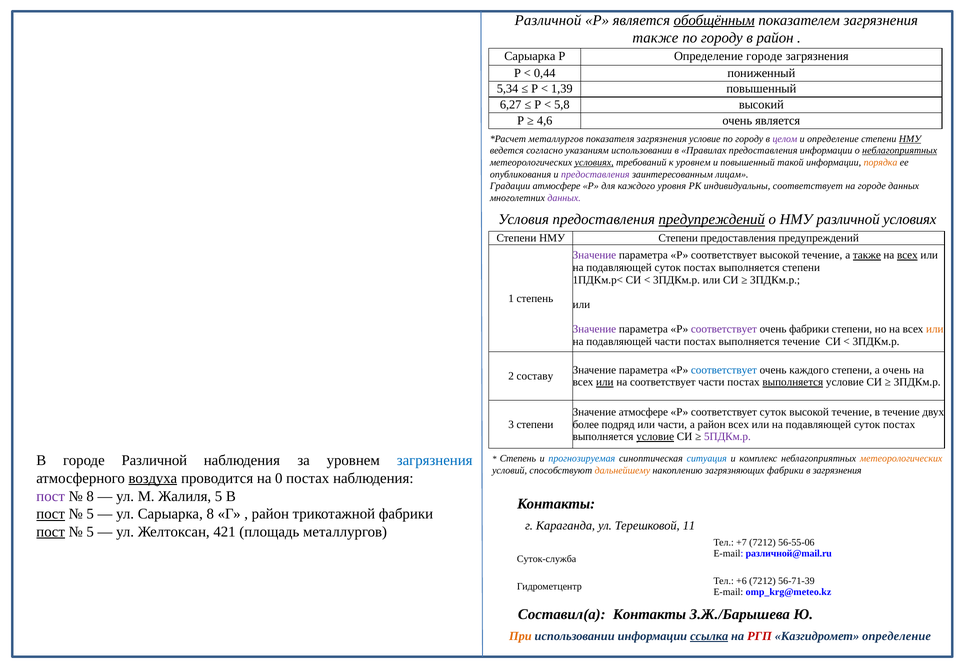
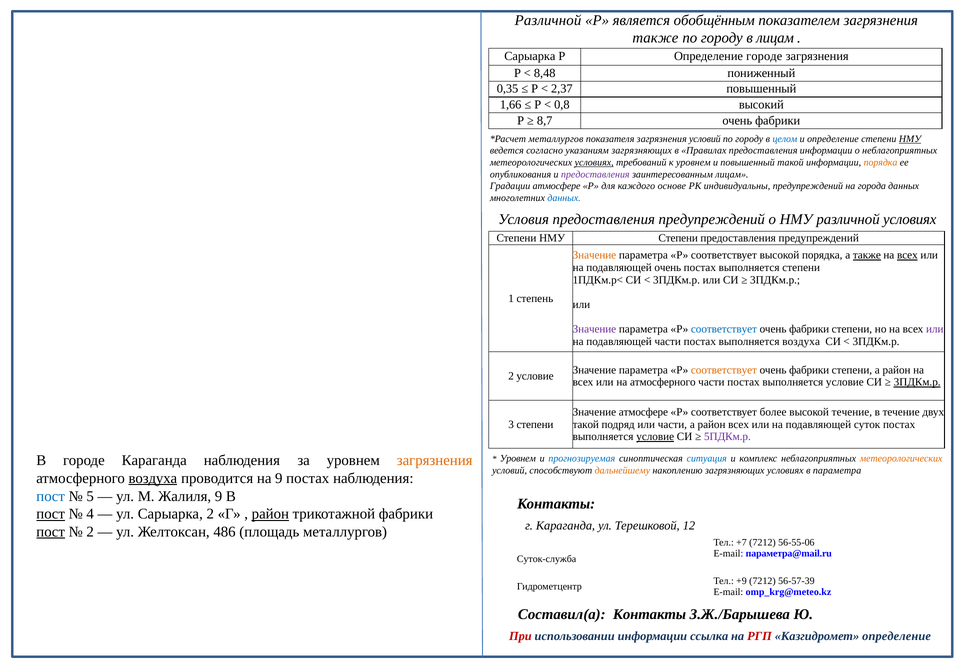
обобщённым underline: present -> none (714, 20)
в район: район -> лицам (775, 38)
0,44: 0,44 -> 8,48 (545, 73)
5,34: 5,34 -> 0,35 (508, 89)
1,39: 1,39 -> 2,37 (562, 89)
6,27: 6,27 -> 1,66 (511, 105)
5,8: 5,8 -> 0,8 (562, 105)
4,6: 4,6 -> 8,7 (545, 121)
является: является -> фабрики (778, 121)
загрязнения условие: условие -> условий (705, 139)
целом colour: purple -> blue (785, 139)
указаниям использовании: использовании -> загрязняющих (642, 151)
неблагоприятных underline: present -> none (900, 151)
уровня: уровня -> основе (672, 186)
индивидуальны соответствует: соответствует -> предупреждений (808, 186)
на городе: городе -> города (872, 186)
данных colour: purple -> blue (564, 198)
предупреждений underline: present -> none (712, 220)
Значение colour: purple -> orange (594, 255)
соответствует высокой течение: течение -> порядка (822, 255)
суток: суток -> очень (668, 268)
соответствует colour: purple -> blue (724, 329)
или colour: orange -> purple (935, 329)
выполняется течение: течение -> воздуха (801, 342)
соответствует colour: blue -> orange (724, 370)
каждого: каждого -> фабрики (809, 370)
степени а очень: очень -> район (897, 370)
2 составу: составу -> условие (535, 376)
или underline: present -> none (605, 382)
на соответствует: соответствует -> атмосферного (663, 382)
выполняется underline: present -> none (793, 382)
3ПДКм.р underline: none -> present (917, 382)
соответствует суток: суток -> более (773, 412)
более: более -> такой (586, 424)
городе Различной: Различной -> Караганда (154, 461)
загрязнения colour: blue -> orange (435, 461)
Степень: Степень -> Уровнем (518, 458)
загрязняющих фабрики: фабрики -> условиях (785, 470)
в загрязнения: загрязнения -> параметра (837, 470)
на 0: 0 -> 9 (279, 478)
пост colour: purple -> blue (51, 496)
8: 8 -> 5 (90, 496)
Жалиля 5: 5 -> 9 (219, 496)
5: 5 -> 4 (90, 514)
Сарыарка 8: 8 -> 2 (210, 514)
район underline: none -> present (270, 514)
11: 11 -> 12 (689, 526)
5: 5 -> 2 (90, 532)
421: 421 -> 486 (225, 532)
различной@mail.ru: различной@mail.ru -> параметра@mail.ru (789, 553)
+6: +6 -> +9 (741, 581)
56-71-39: 56-71-39 -> 56-57-39 (796, 581)
При colour: orange -> red (520, 636)
ссылка underline: present -> none (709, 636)
